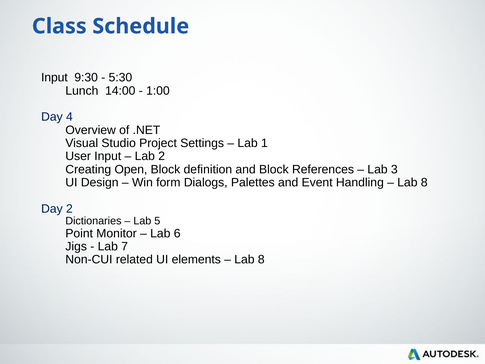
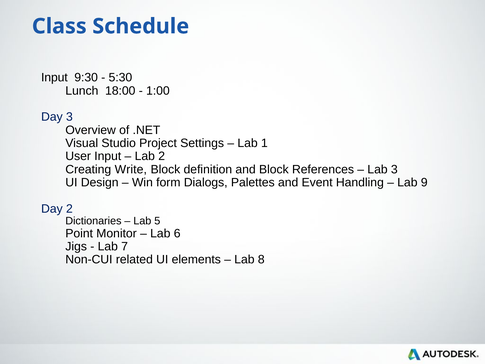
14:00: 14:00 -> 18:00 (120, 91)
Day 4: 4 -> 3 (69, 117)
Open: Open -> Write (131, 169)
8: 8 -> 9 (424, 182)
